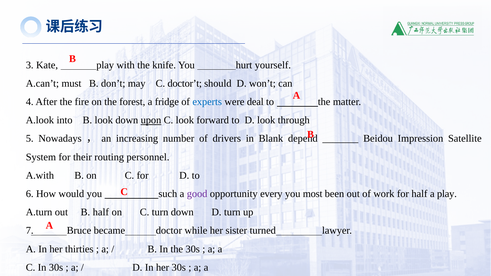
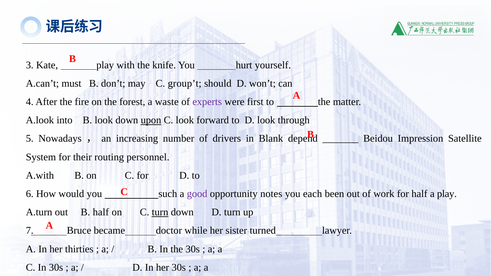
doctor’t: doctor’t -> group’t (185, 83)
fridge: fridge -> waste (167, 102)
experts colour: blue -> purple (207, 102)
deal: deal -> first (255, 102)
every: every -> notes (271, 194)
most: most -> each (313, 194)
turn underline: none -> present (160, 212)
